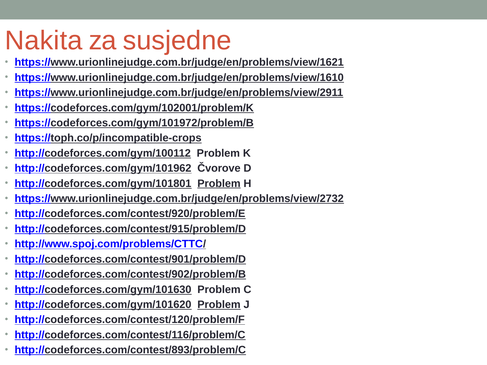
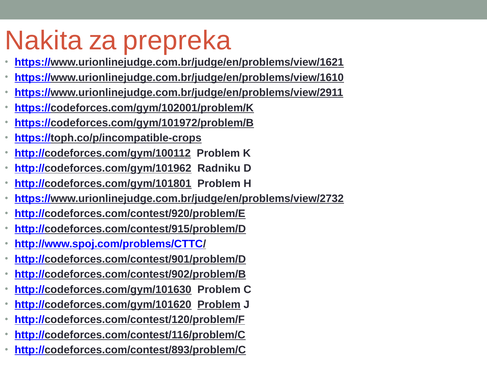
susjedne: susjedne -> prepreka (177, 40)
Čvorove: Čvorove -> Radniku (219, 168)
Problem underline: present -> none (219, 184)
